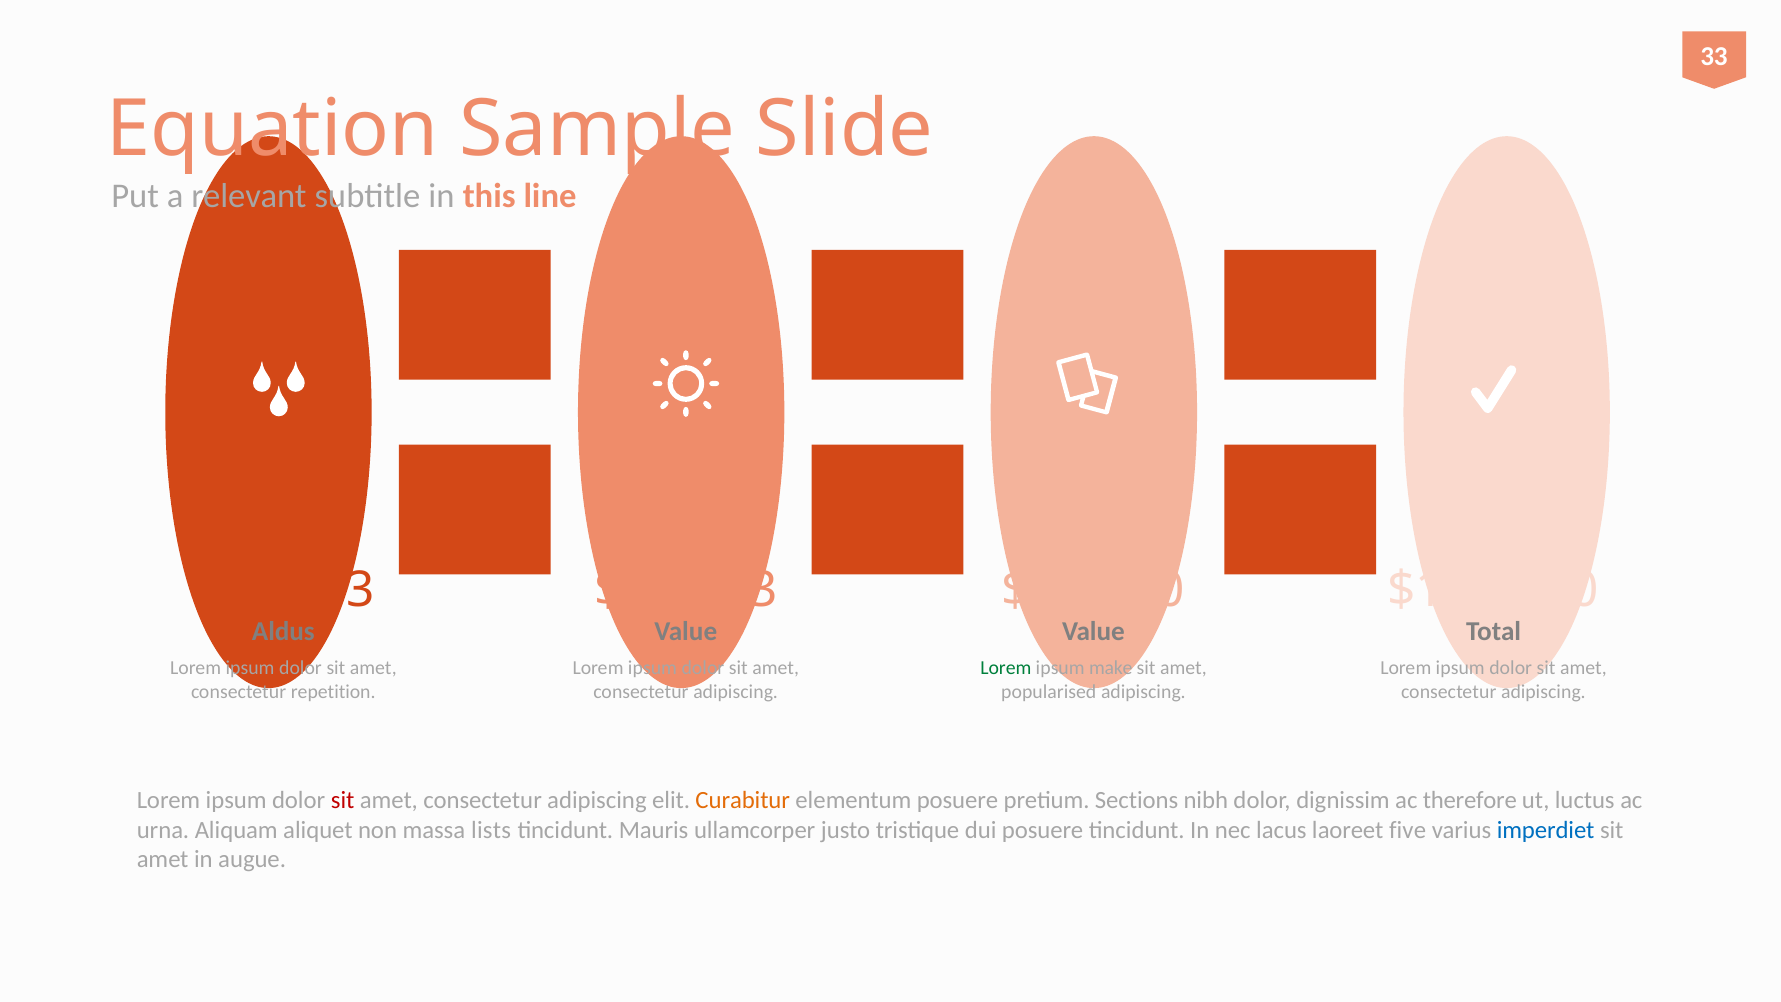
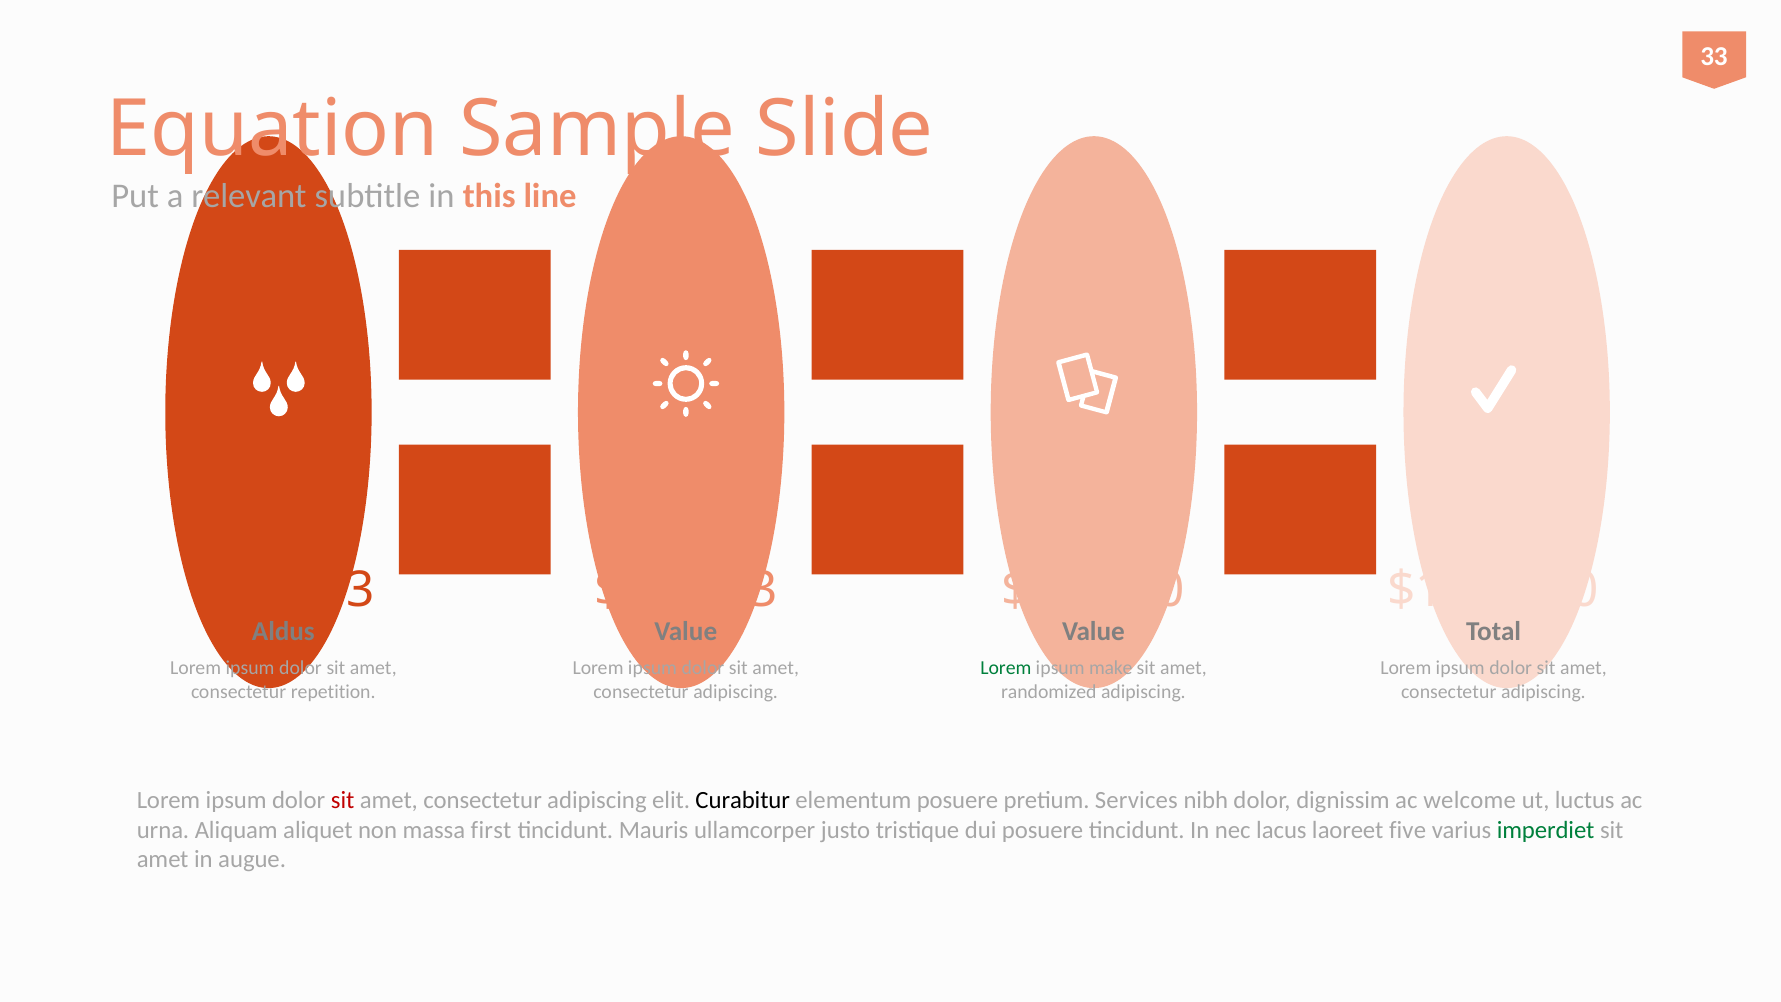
popularised: popularised -> randomized (1049, 692)
Curabitur colour: orange -> black (743, 800)
Sections: Sections -> Services (1136, 800)
therefore: therefore -> welcome (1470, 800)
lists: lists -> first (491, 830)
imperdiet colour: blue -> green (1546, 830)
